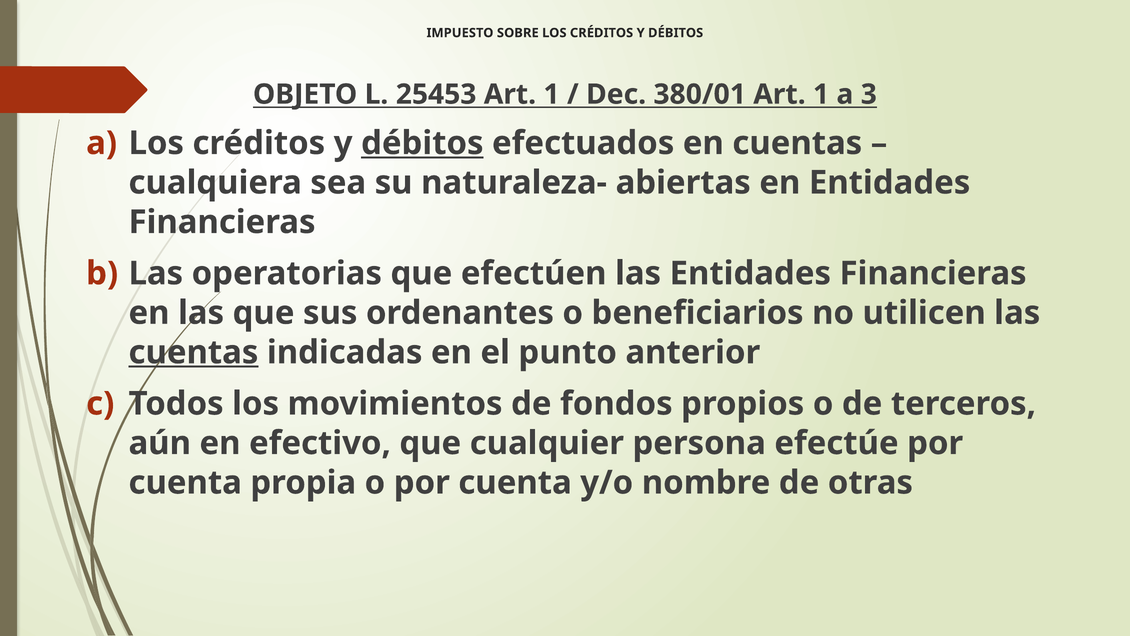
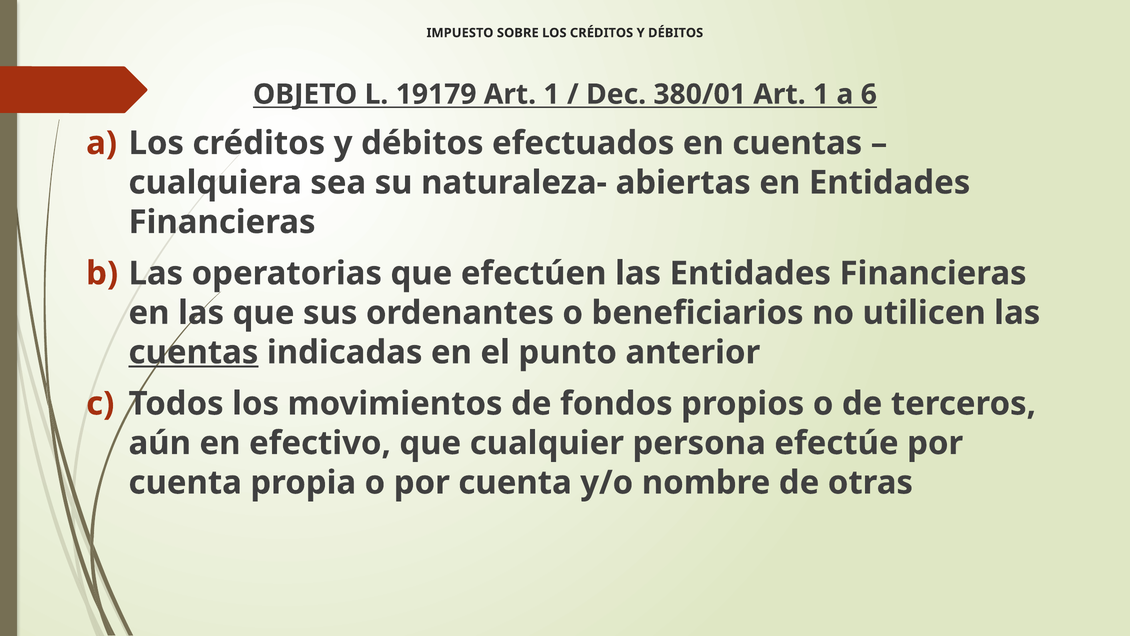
25453: 25453 -> 19179 (436, 94)
3: 3 -> 6 (869, 94)
débitos underline: present -> none (422, 143)
